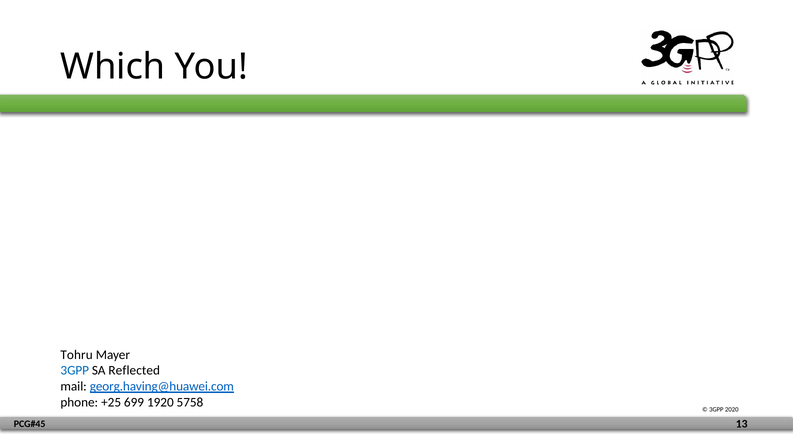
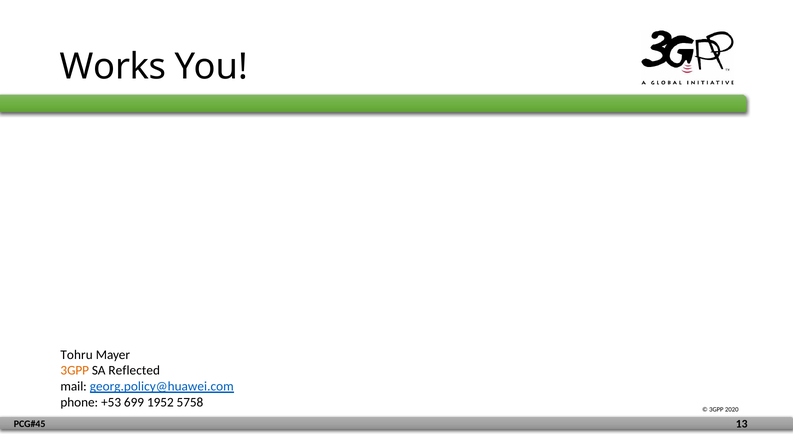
Which: Which -> Works (113, 67)
3GPP colour: blue -> orange (75, 371)
georg.having@huawei.com: georg.having@huawei.com -> georg.policy@huawei.com (162, 386)
+25: +25 -> +53 (111, 403)
1920: 1920 -> 1952 (160, 403)
